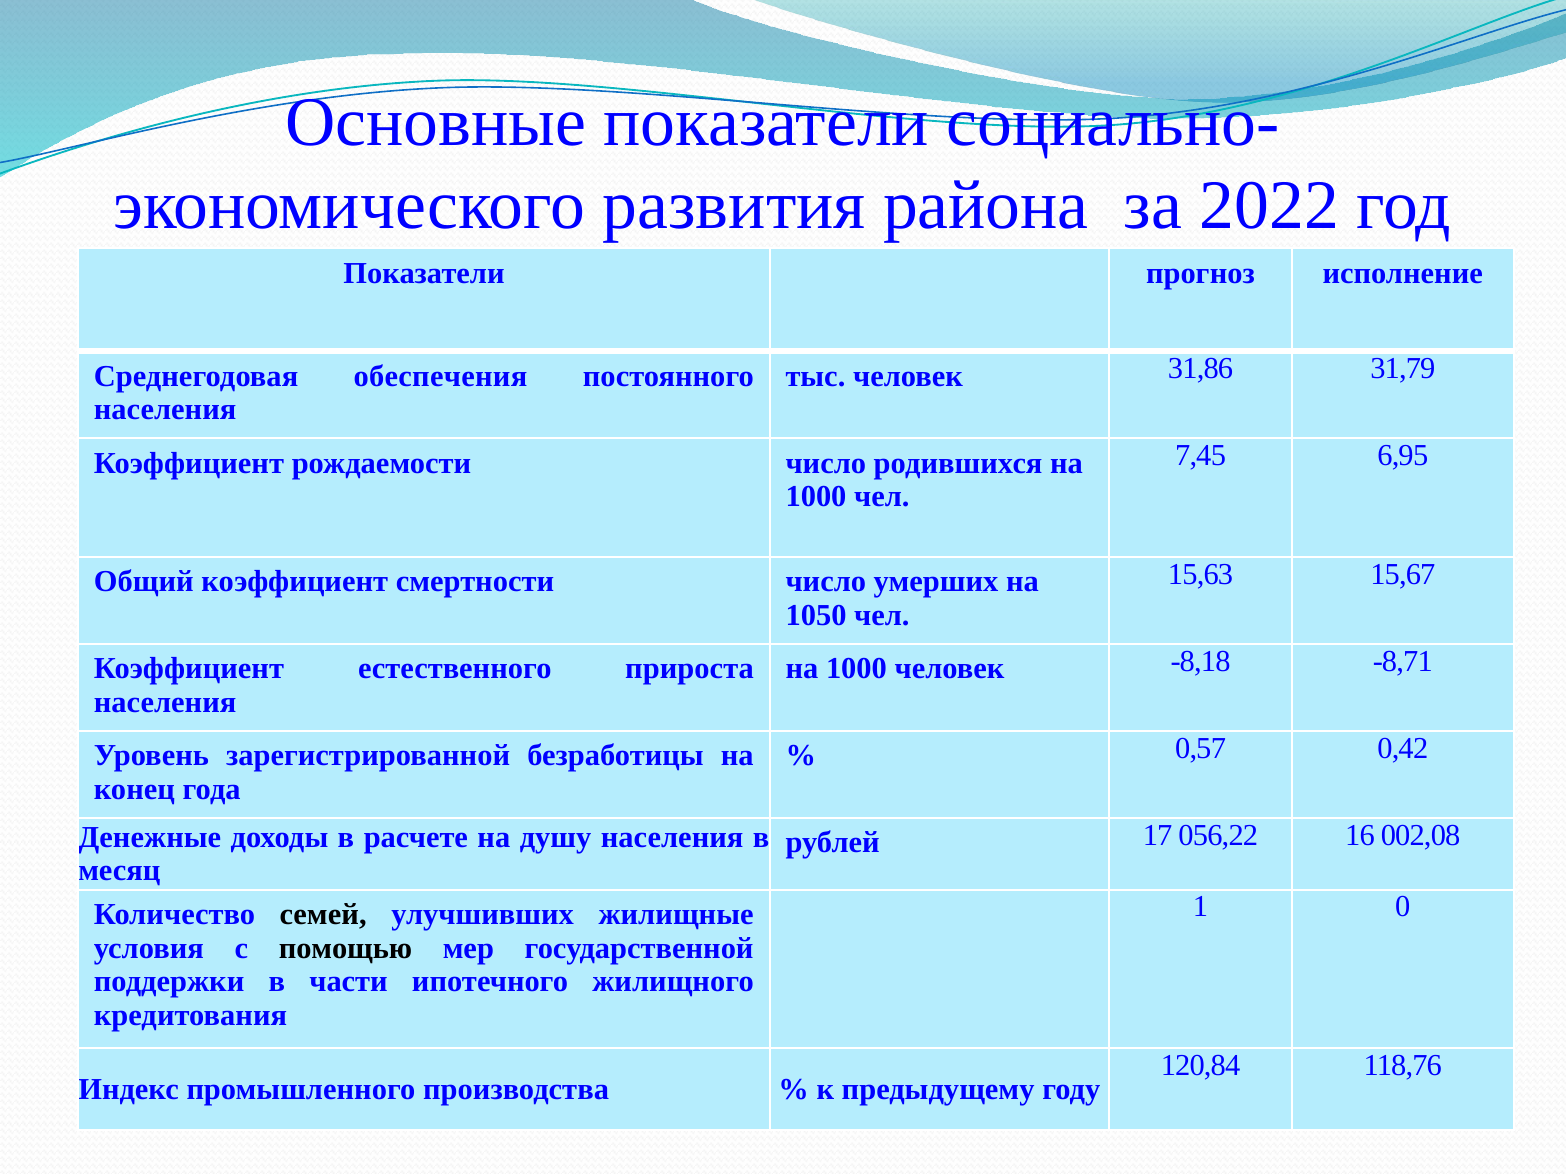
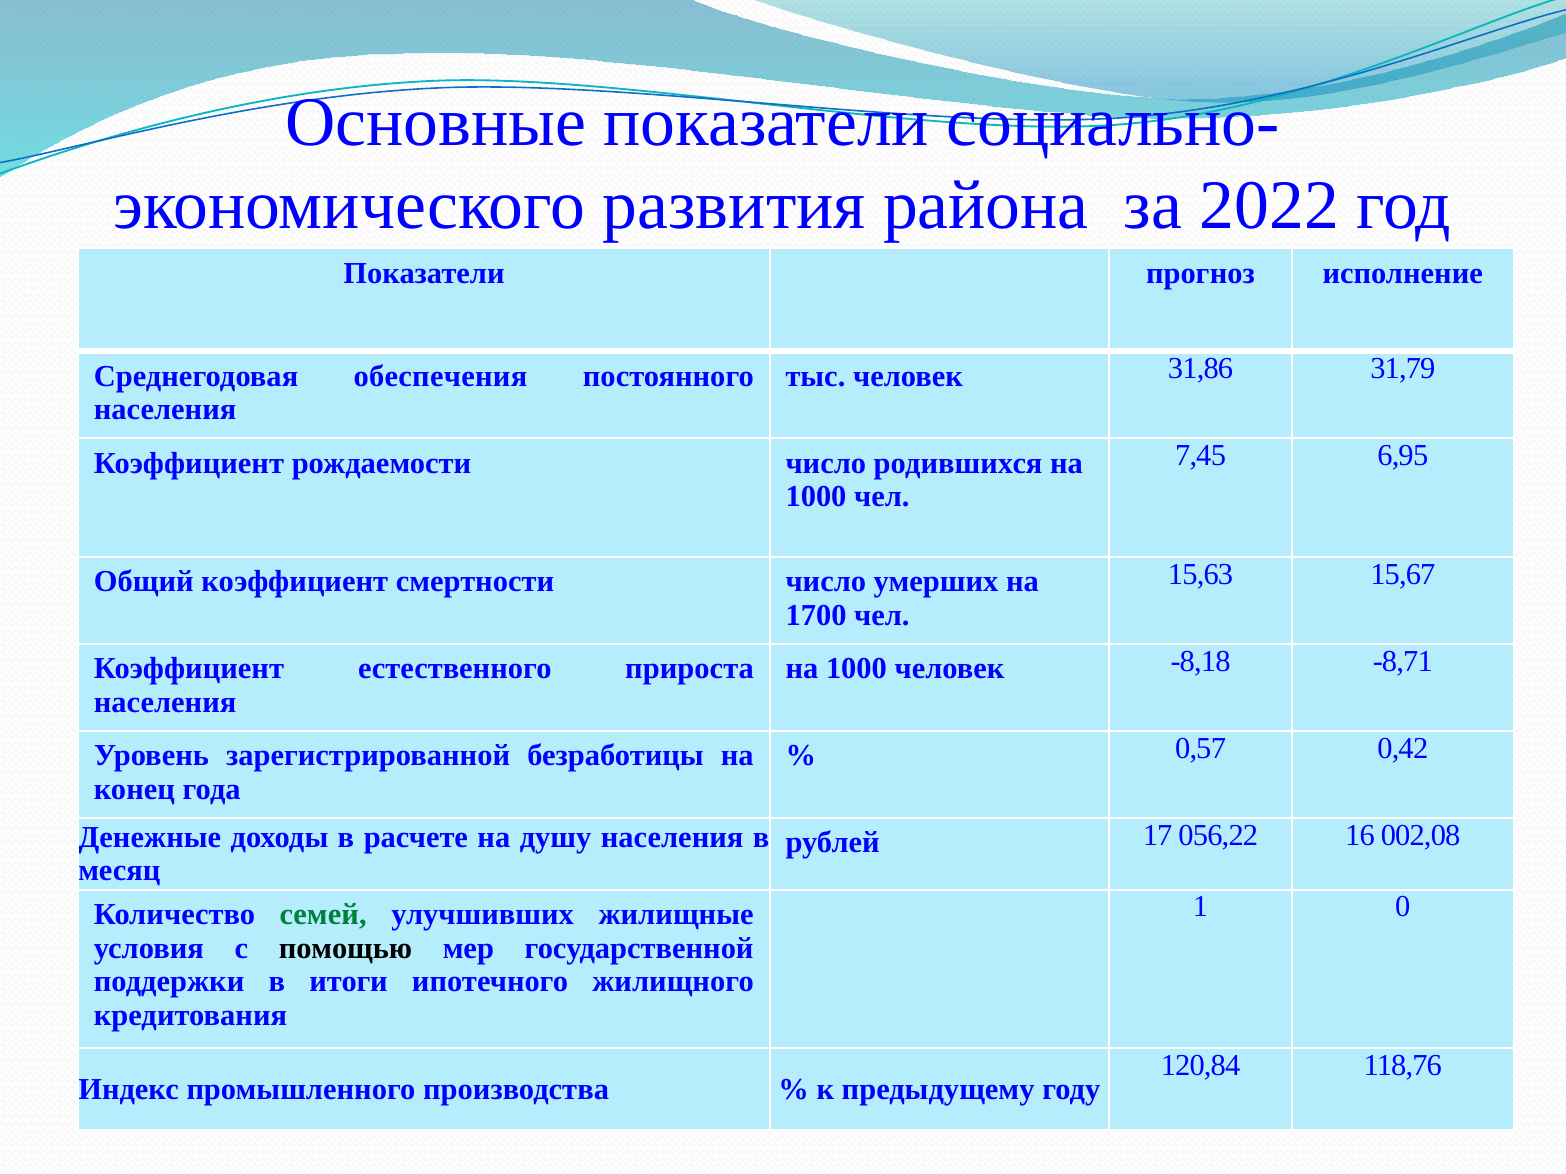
1050: 1050 -> 1700 (816, 616)
семей colour: black -> green (323, 915)
части: части -> итоги (349, 982)
